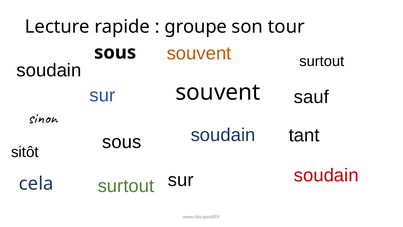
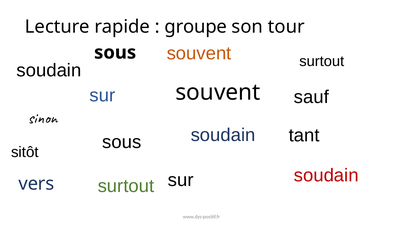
cela: cela -> vers (36, 183)
